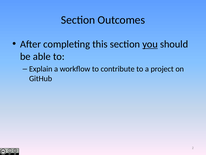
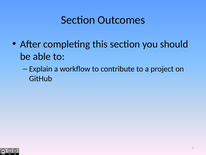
you underline: present -> none (150, 44)
